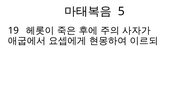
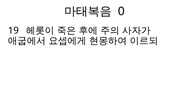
5: 5 -> 0 (121, 11)
